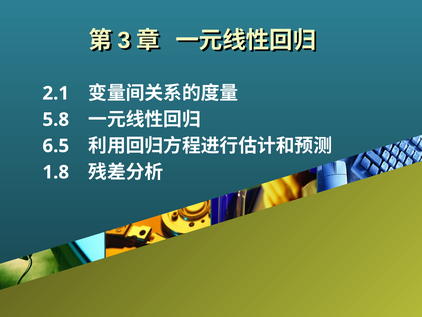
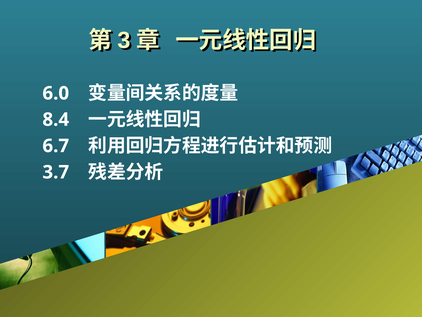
2.1: 2.1 -> 6.0 (56, 93)
5.8: 5.8 -> 8.4 (56, 119)
6.5: 6.5 -> 6.7 (56, 146)
1.8: 1.8 -> 3.7 (56, 172)
